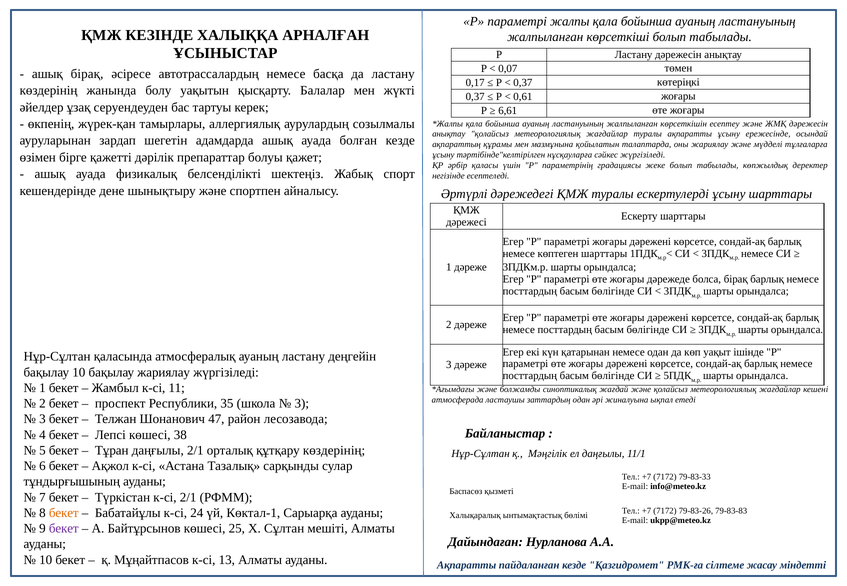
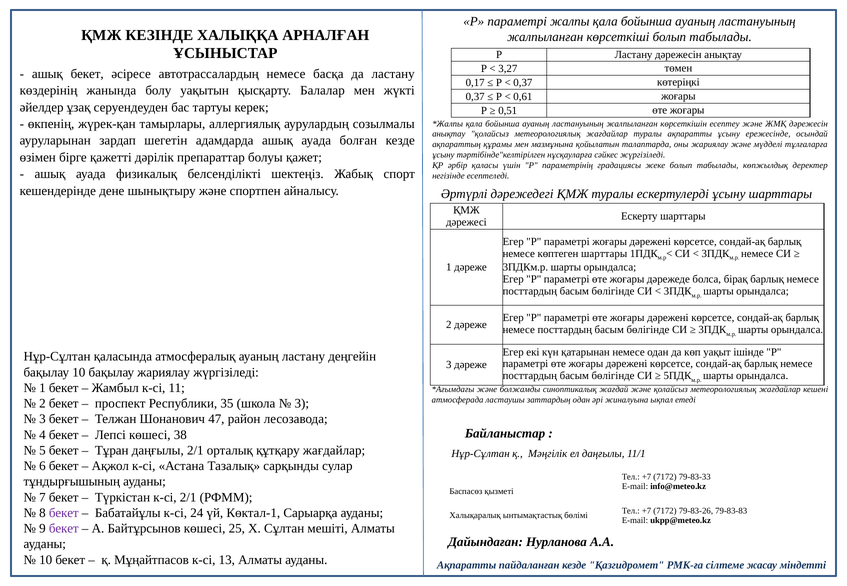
0,07: 0,07 -> 3,27 (508, 69)
ашық бірақ: бірақ -> бекет (87, 74)
6,61: 6,61 -> 0,51 (508, 111)
құтқару көздерінің: көздерінің -> жағдайлар (334, 451)
бекет colour: orange -> purple (64, 513)
